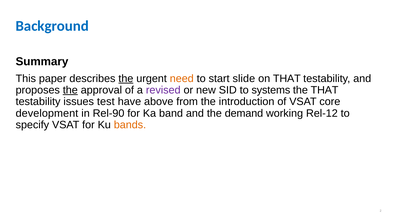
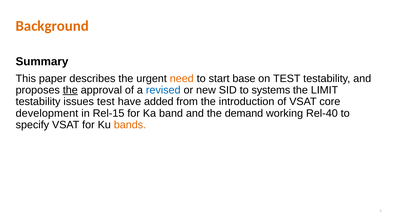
Background colour: blue -> orange (52, 26)
the underline: present -> none (126, 79)
slide: slide -> base (244, 79)
on THAT: THAT -> TEST (287, 79)
revised colour: purple -> blue (163, 90)
the THAT: THAT -> LIMIT (324, 90)
above: above -> added (159, 102)
Rel-90: Rel-90 -> Rel-15 (109, 113)
Rel-12: Rel-12 -> Rel-40 (322, 113)
